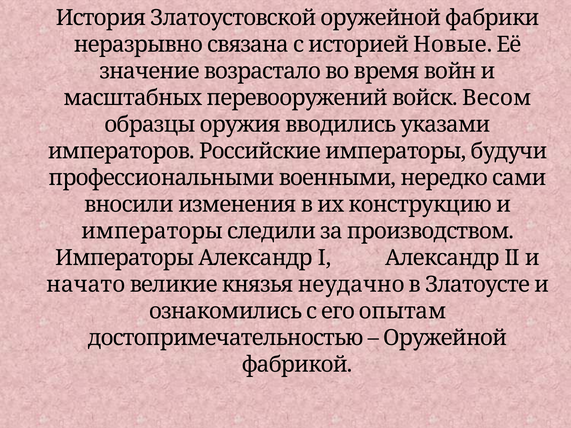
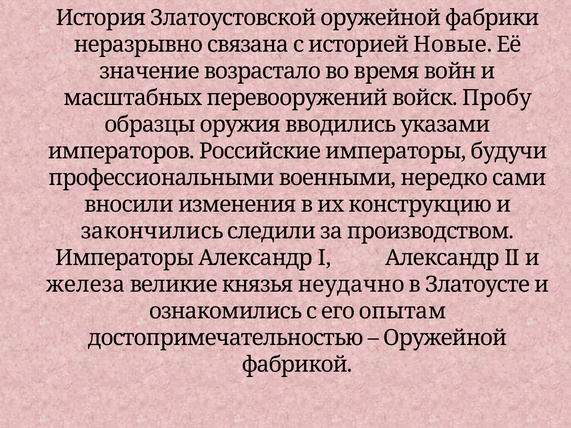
Весом: Весом -> Пробу (497, 98)
императоры: императоры -> закончились (152, 231)
начато: начато -> железа (86, 285)
